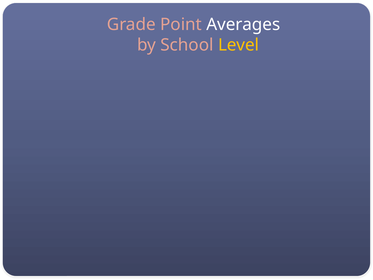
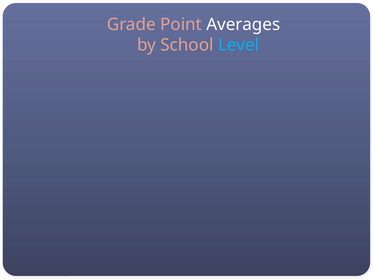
Level colour: yellow -> light blue (239, 45)
